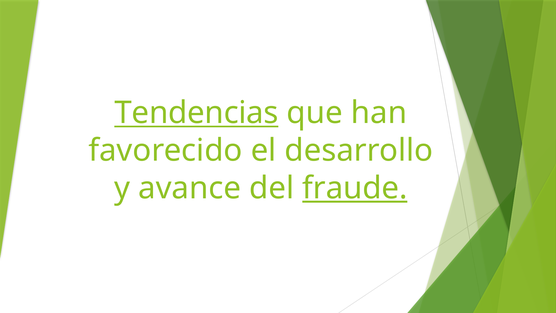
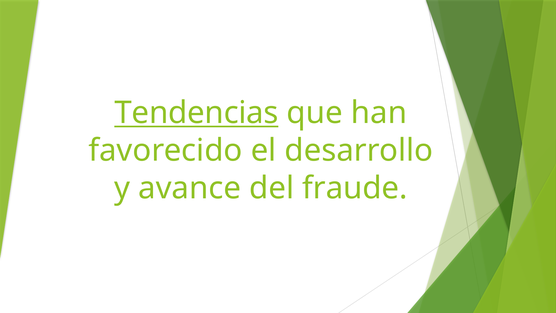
fraude underline: present -> none (355, 188)
